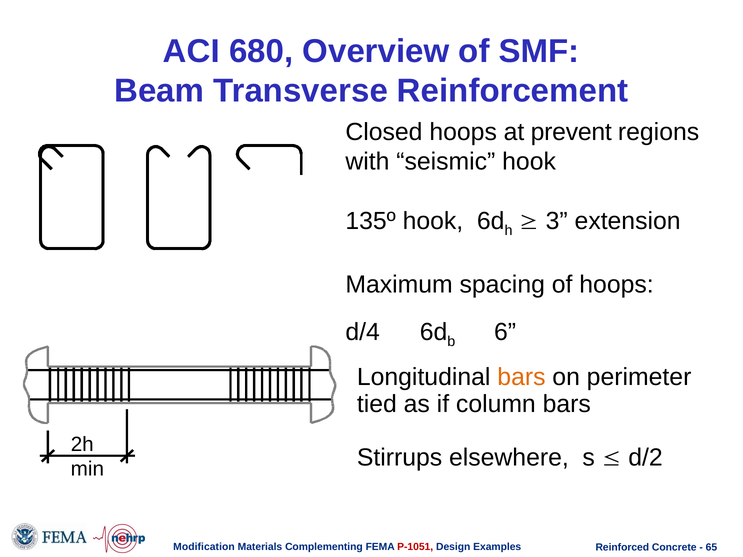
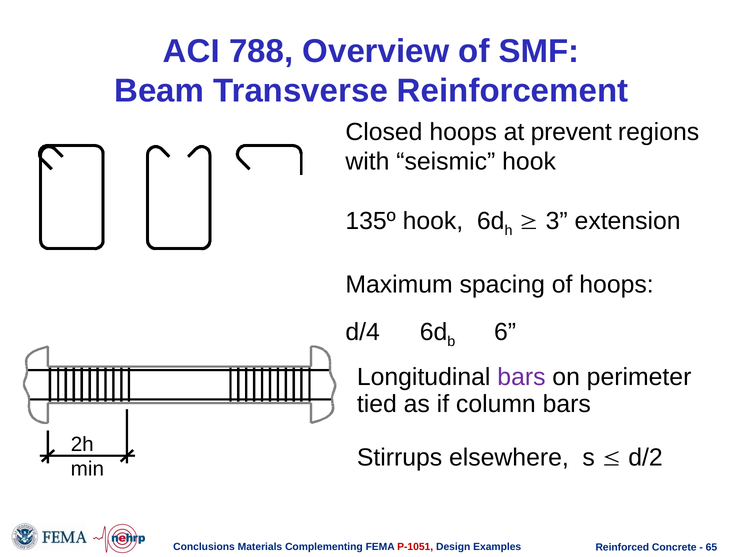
680: 680 -> 788 (261, 51)
bars colour: orange -> purple (521, 377)
Modification: Modification -> Conclusions (204, 547)
